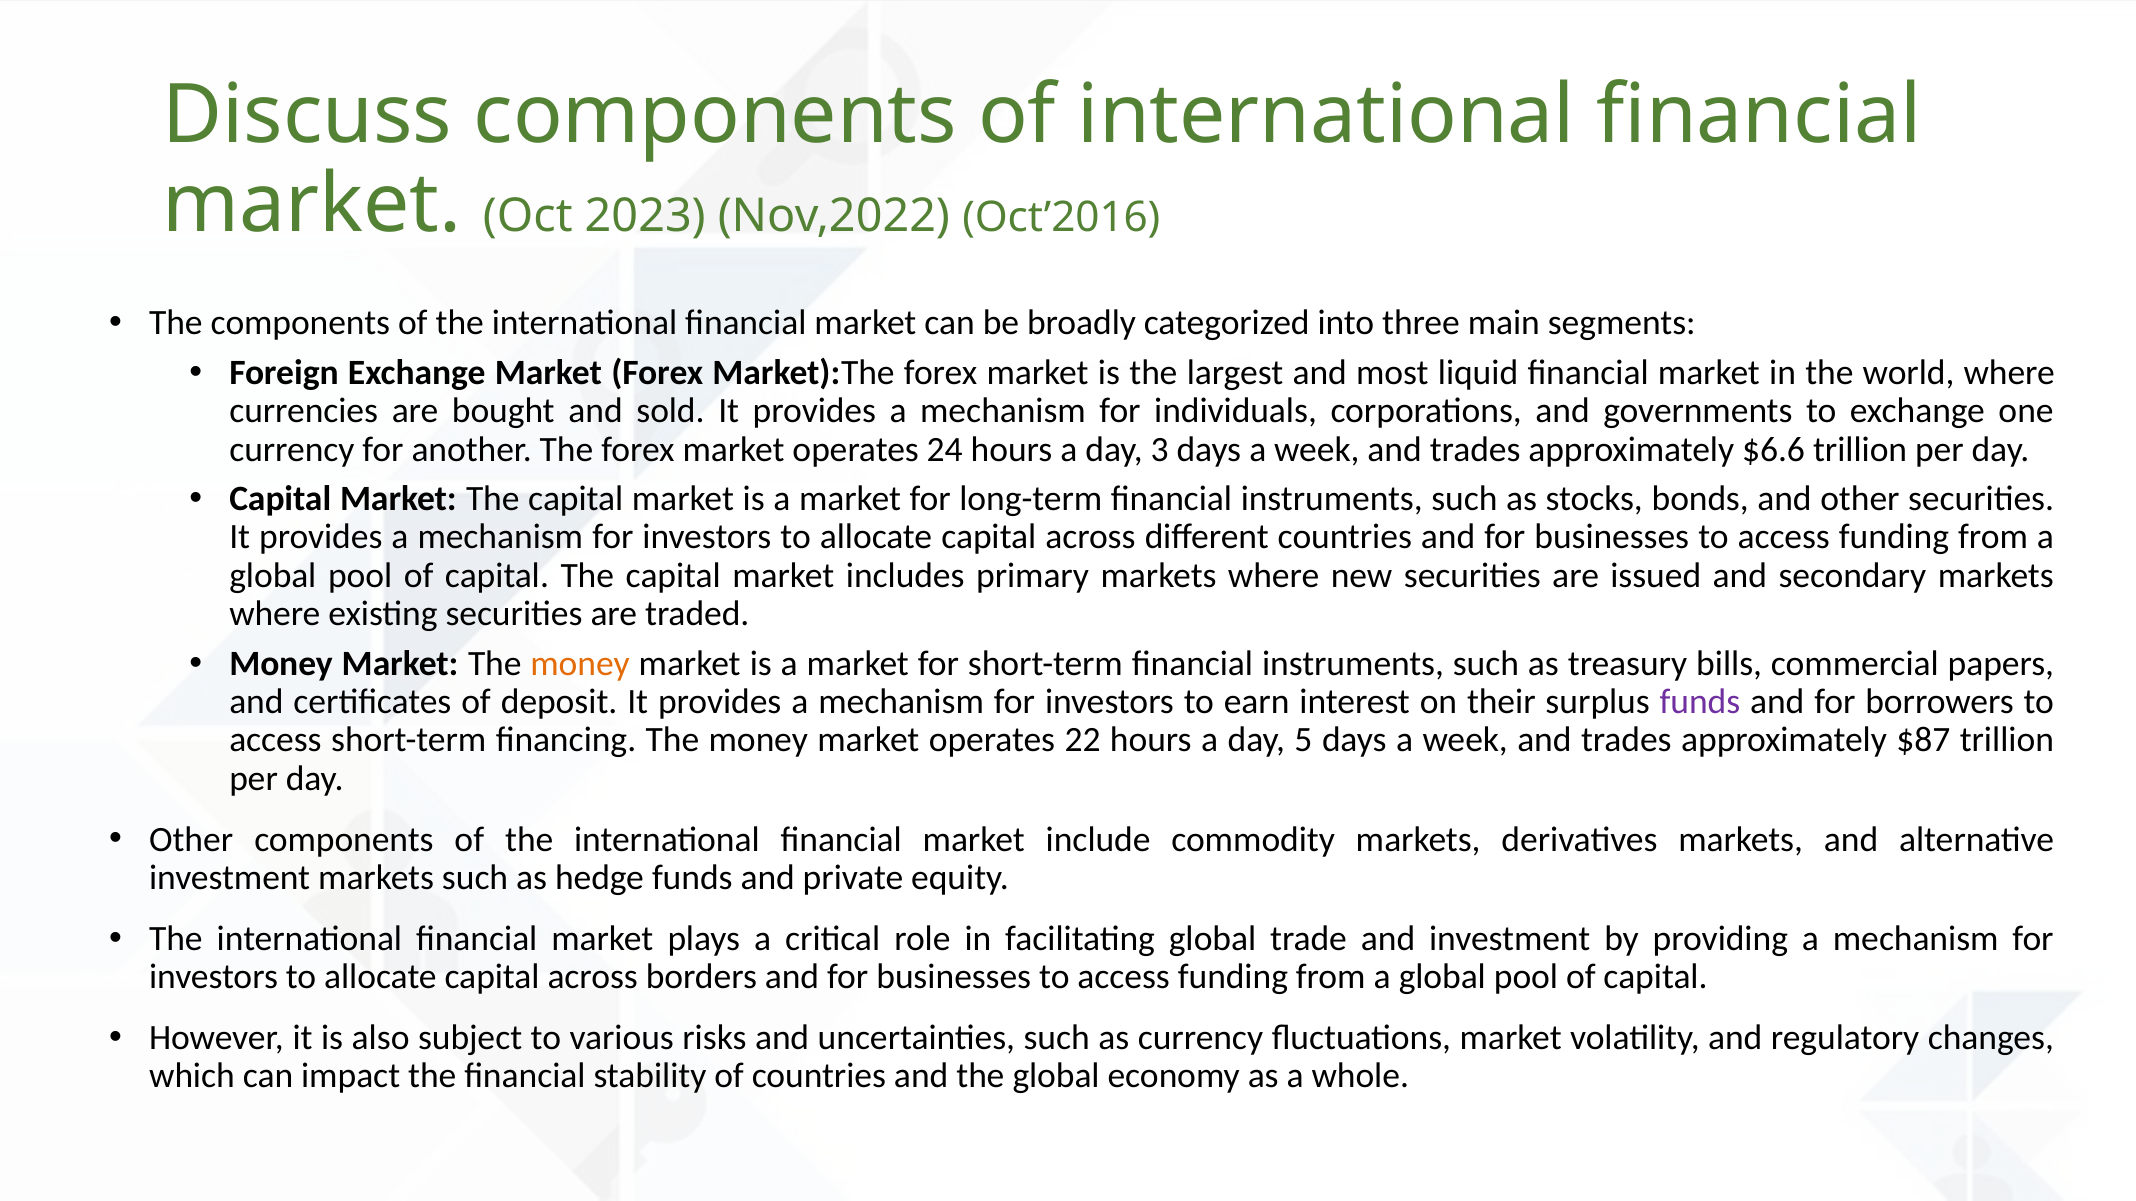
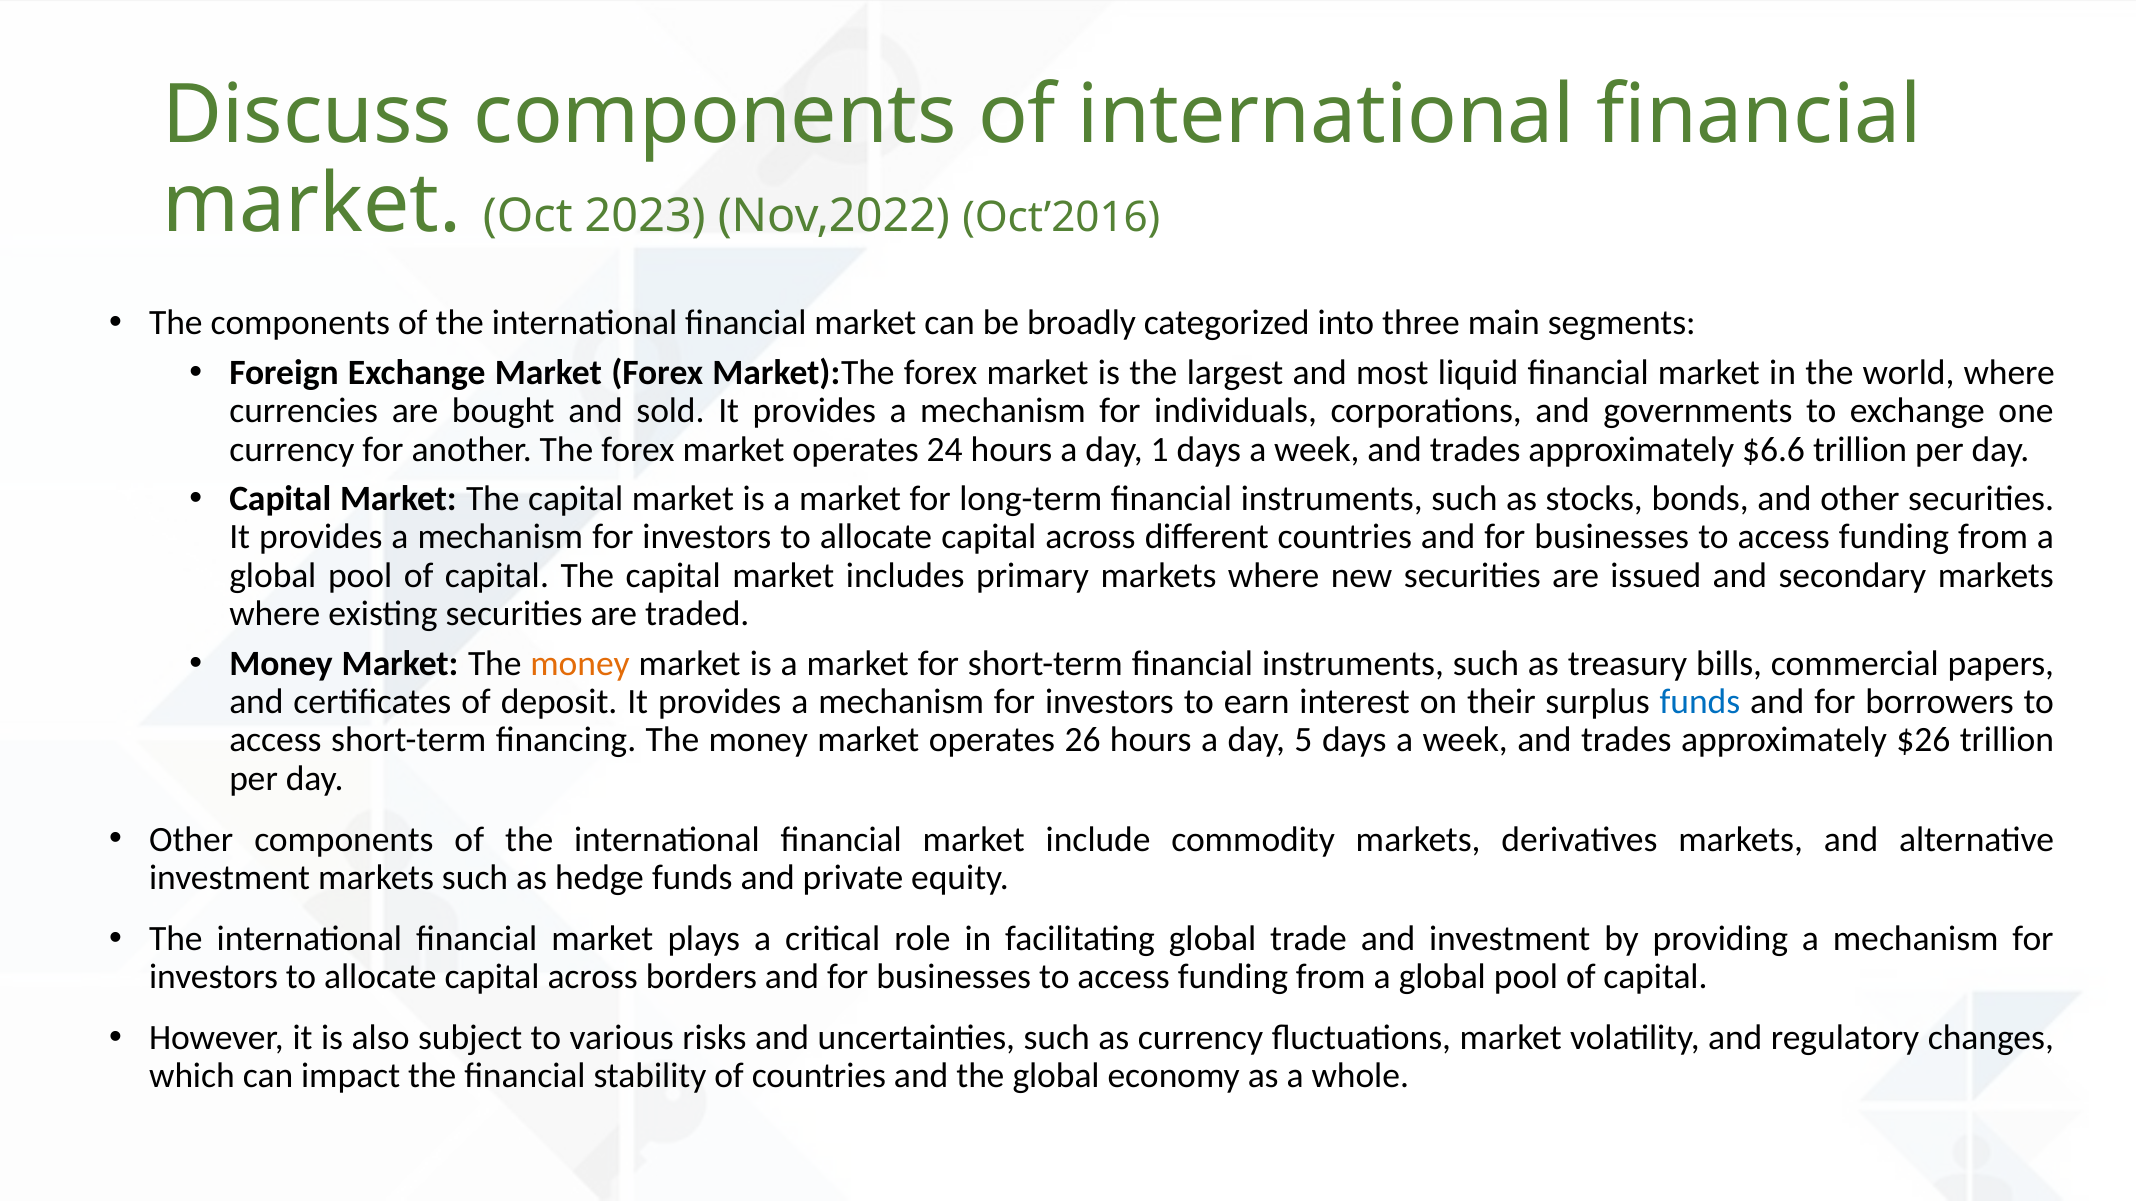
3: 3 -> 1 (1160, 449)
funds colour: purple -> blue (1700, 702)
22: 22 -> 26 (1083, 741)
$87: $87 -> $26 (1923, 741)
